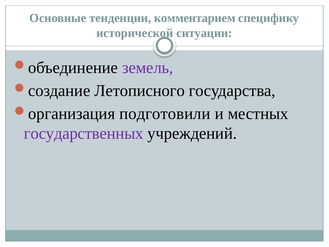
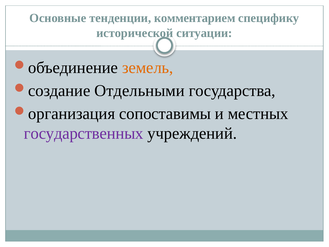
земель colour: purple -> orange (148, 68)
Летописного: Летописного -> Отдельными (140, 91)
подготовили: подготовили -> сопоставимы (165, 114)
